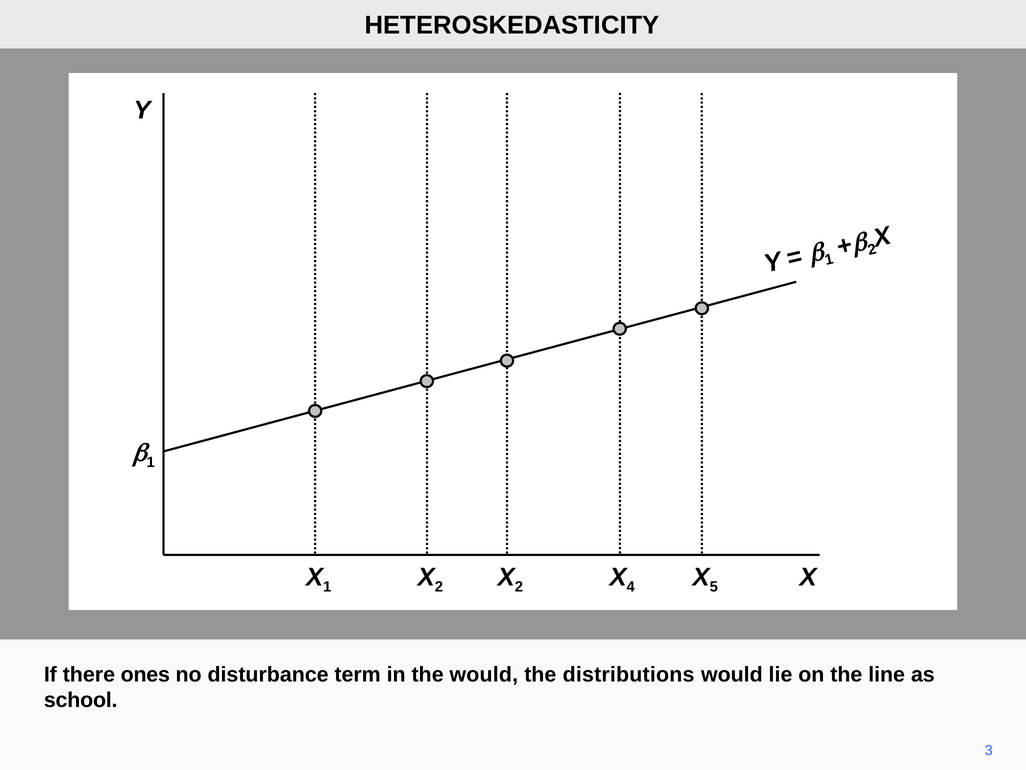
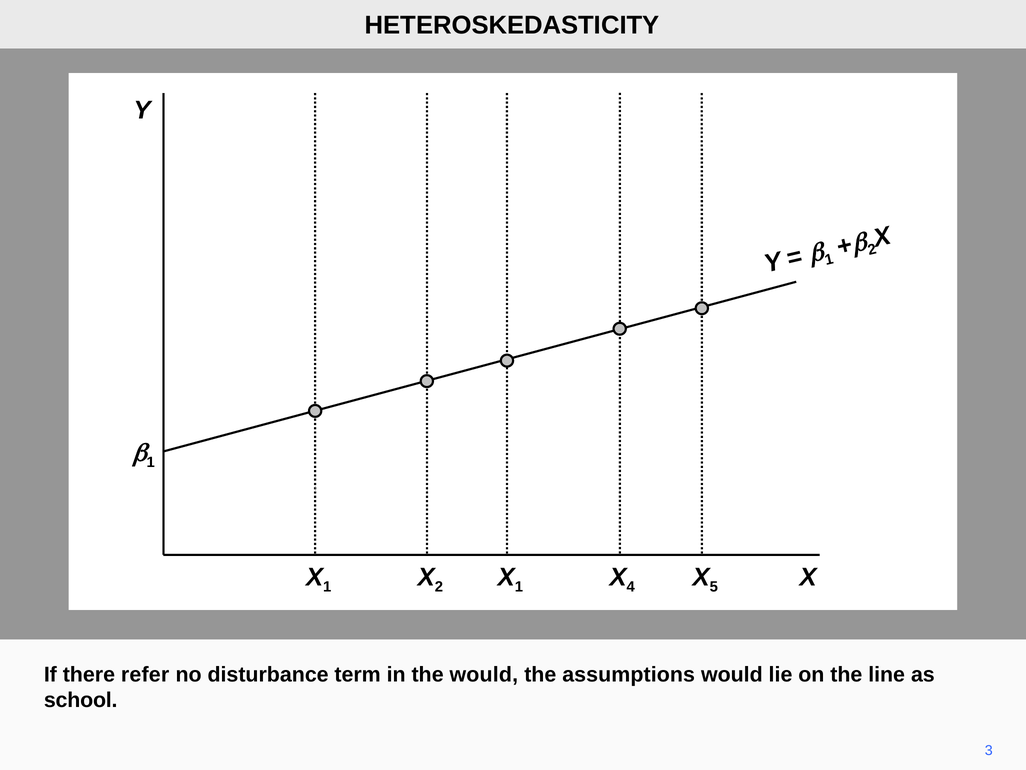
2: 2 -> 1 (519, 587)
ones: ones -> refer (145, 674)
distributions: distributions -> assumptions (629, 674)
